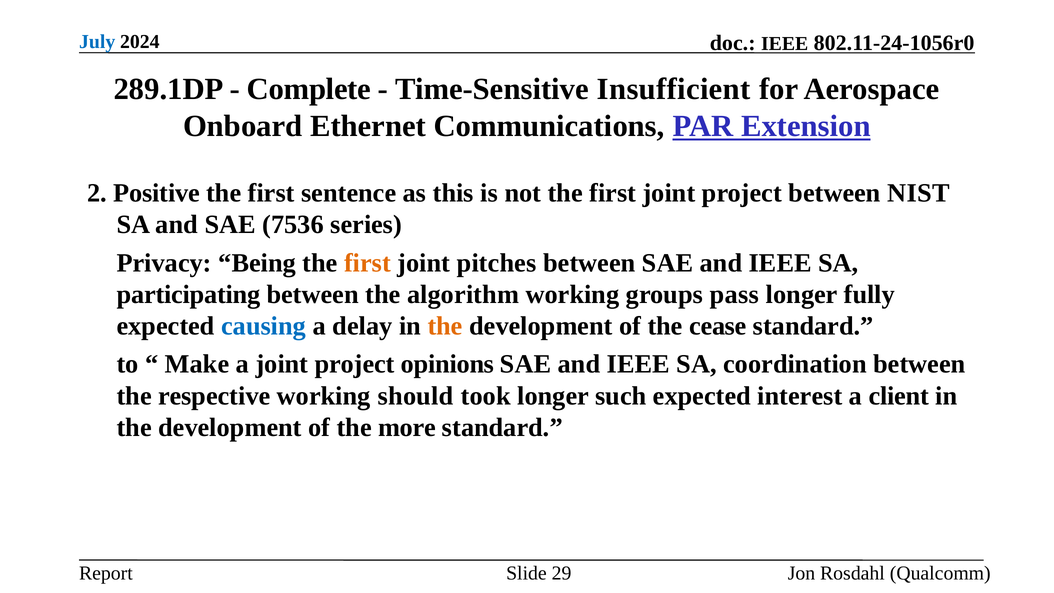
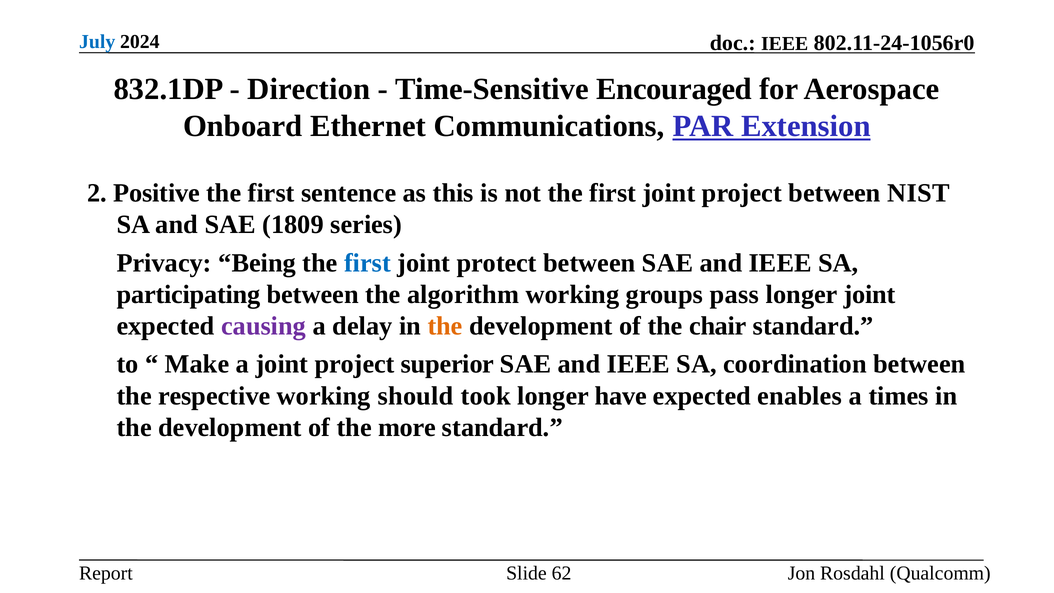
289.1DP: 289.1DP -> 832.1DP (169, 89)
Complete: Complete -> Direction (309, 89)
Insufficient: Insufficient -> Encouraged (674, 89)
7536: 7536 -> 1809 (293, 225)
first colour: orange -> blue (367, 263)
pitches: pitches -> protect (497, 263)
longer fully: fully -> joint (870, 294)
causing colour: blue -> purple (264, 326)
cease: cease -> chair (718, 326)
opinions: opinions -> superior (447, 364)
such: such -> have (621, 396)
interest: interest -> enables (800, 396)
client: client -> times (899, 396)
29: 29 -> 62 (562, 573)
